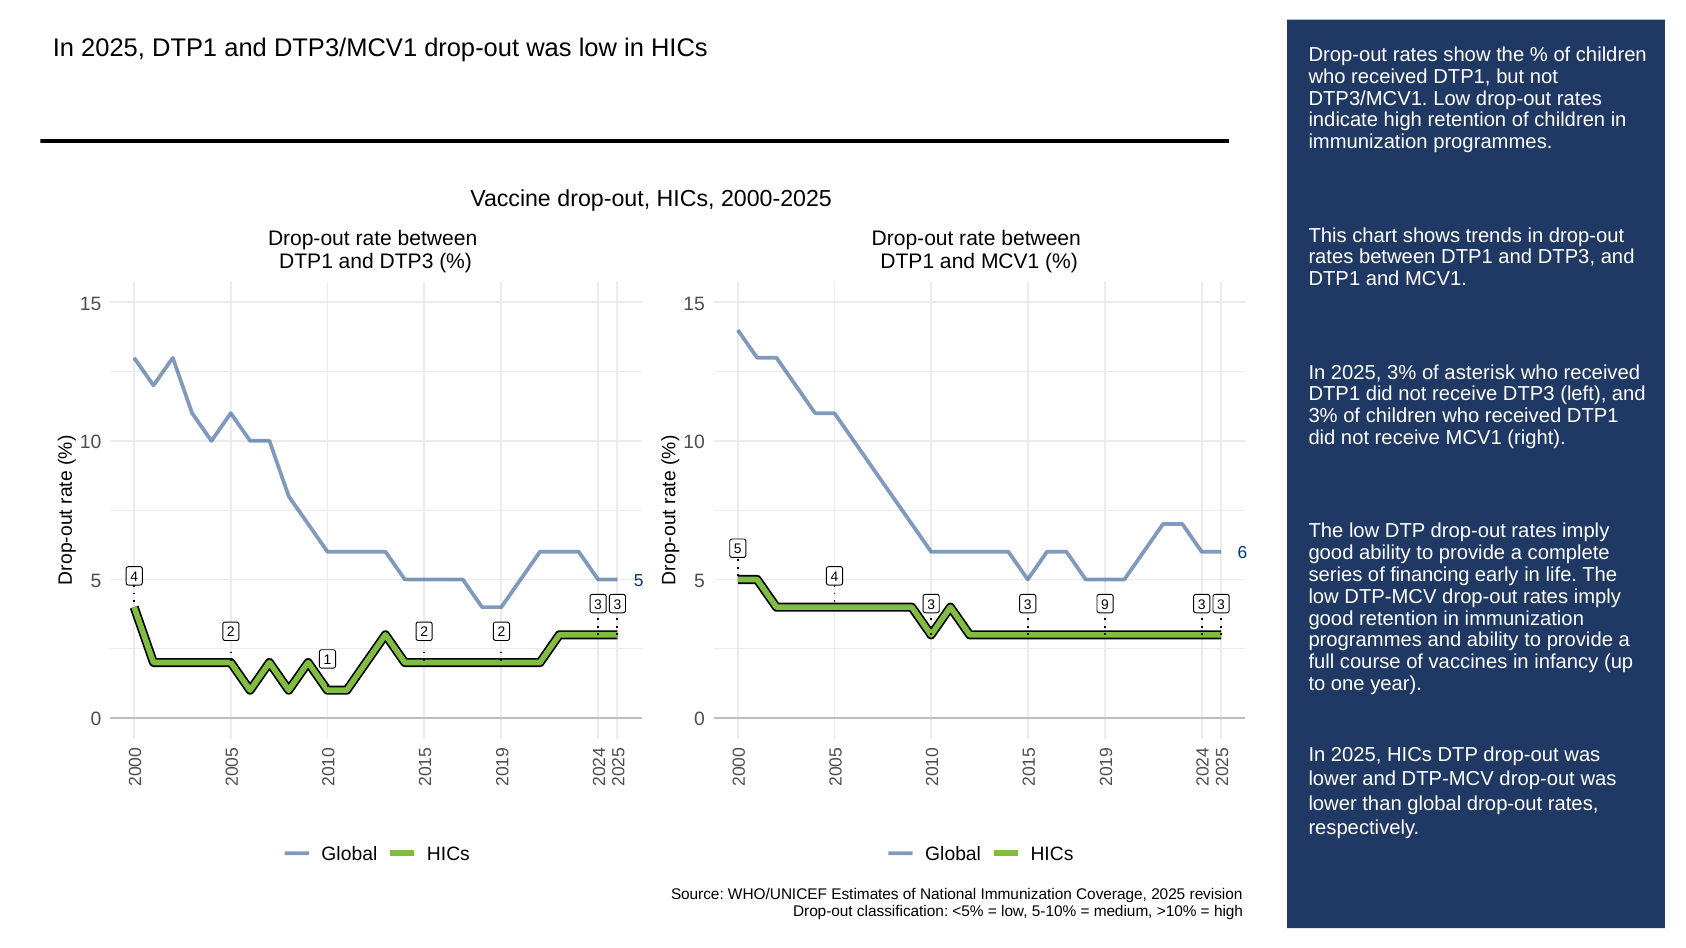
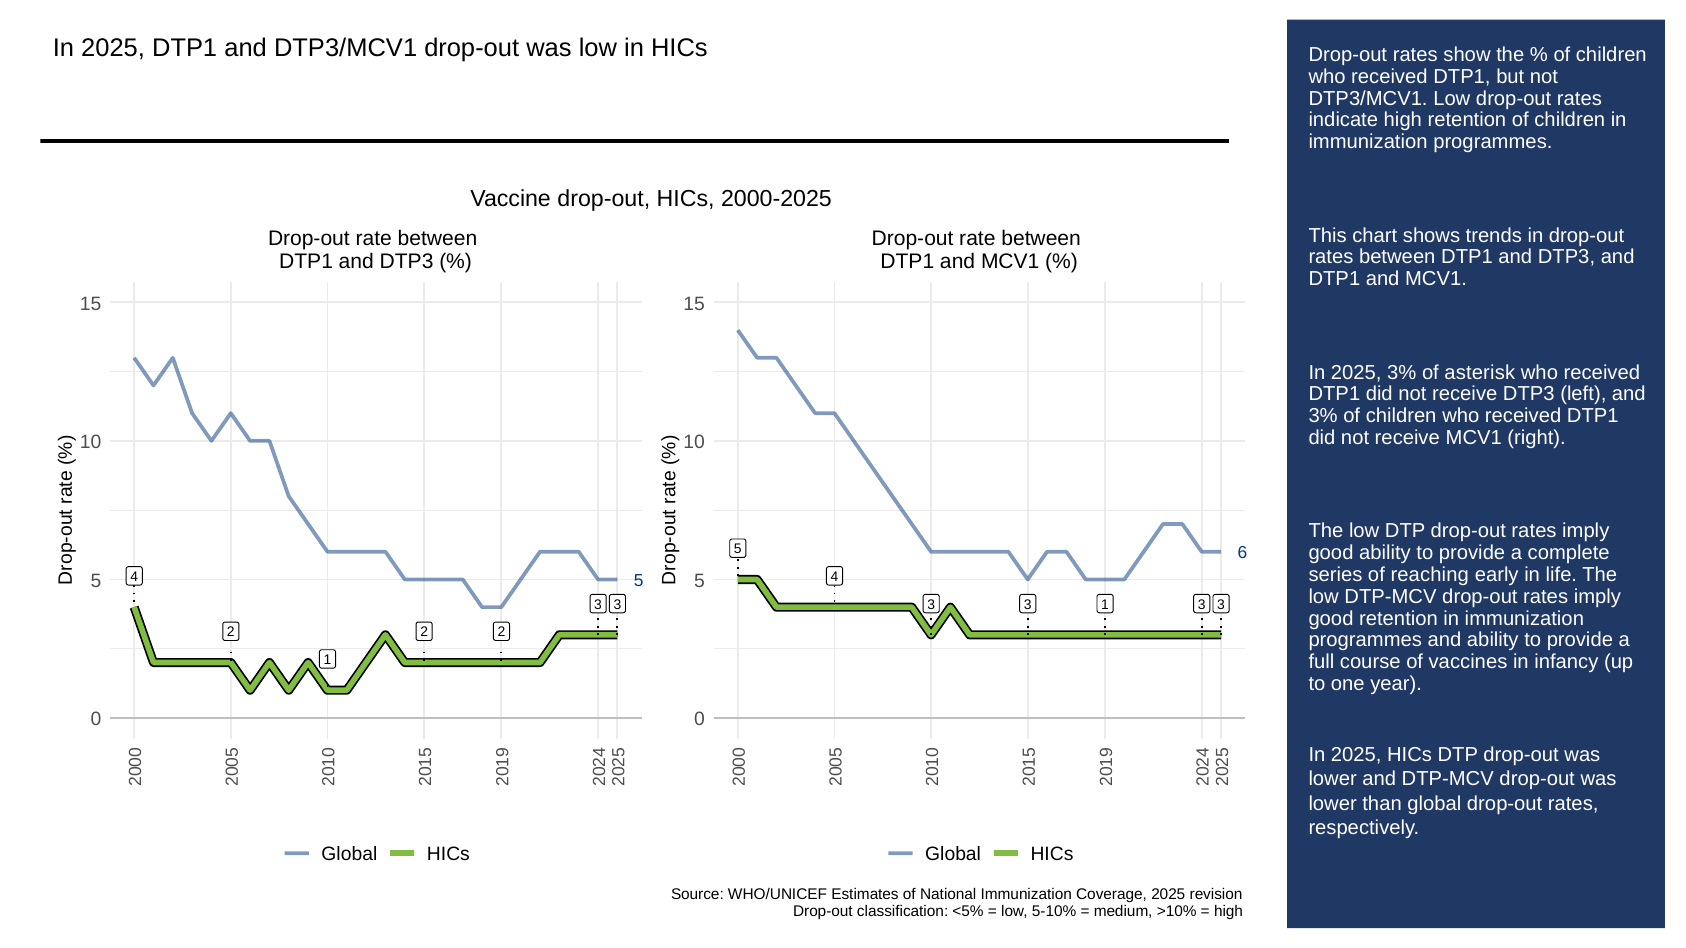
financing: financing -> reaching (1430, 575)
3 9: 9 -> 1 (1105, 605)
